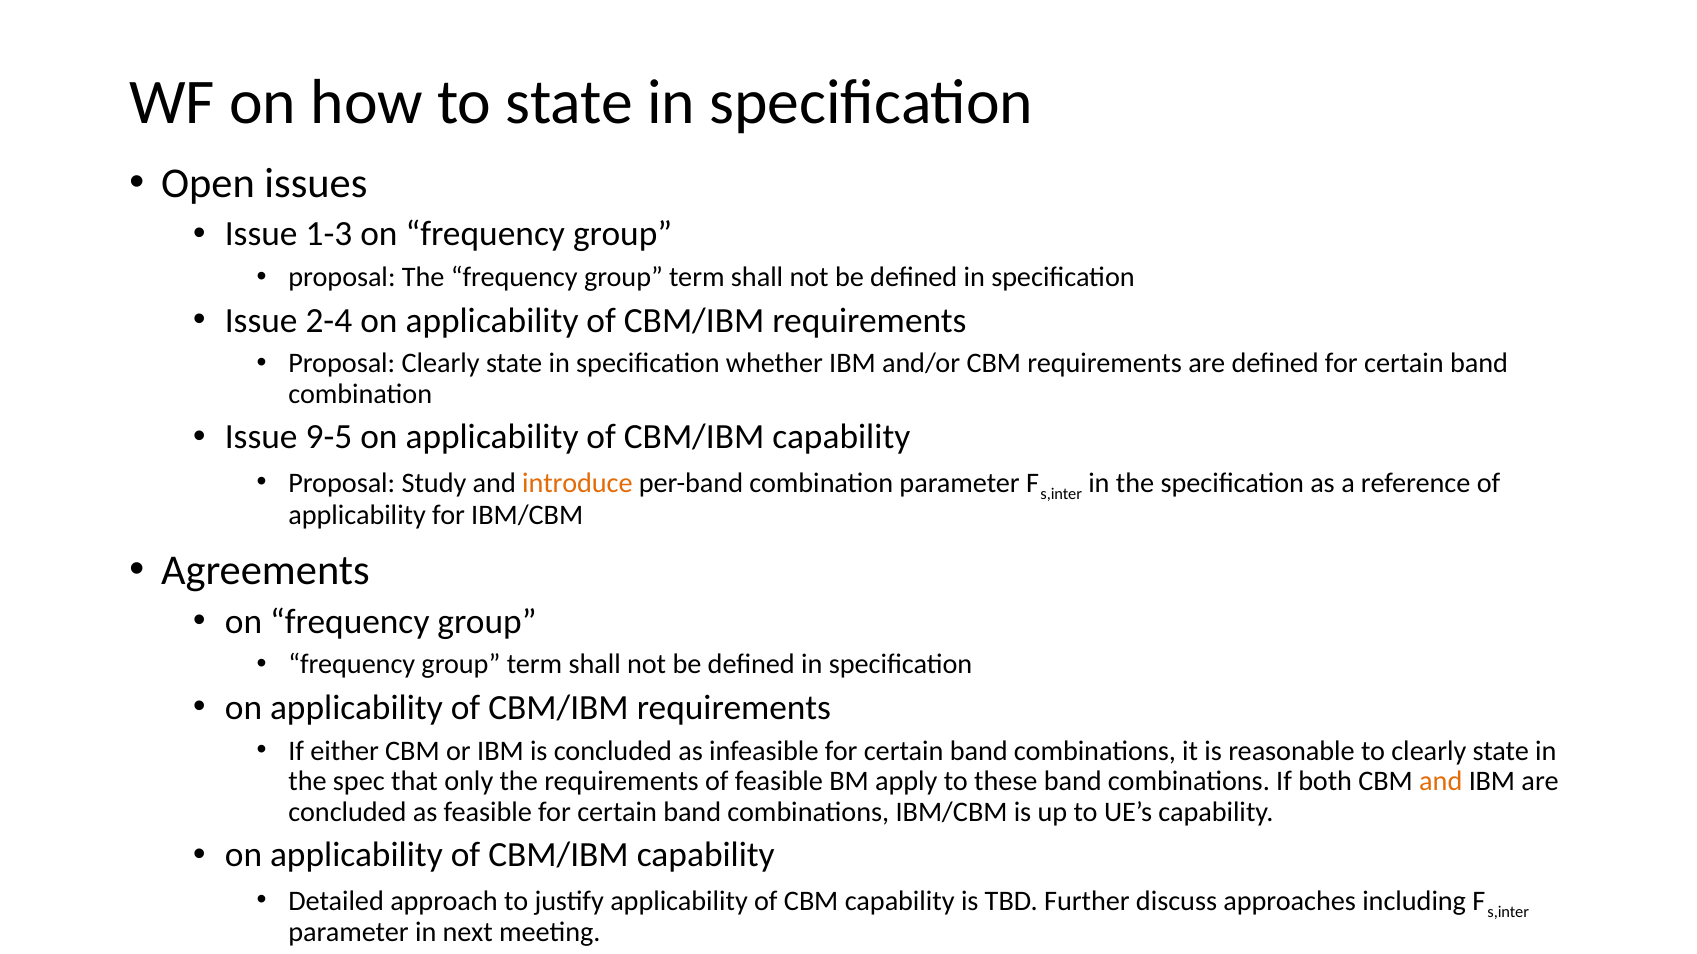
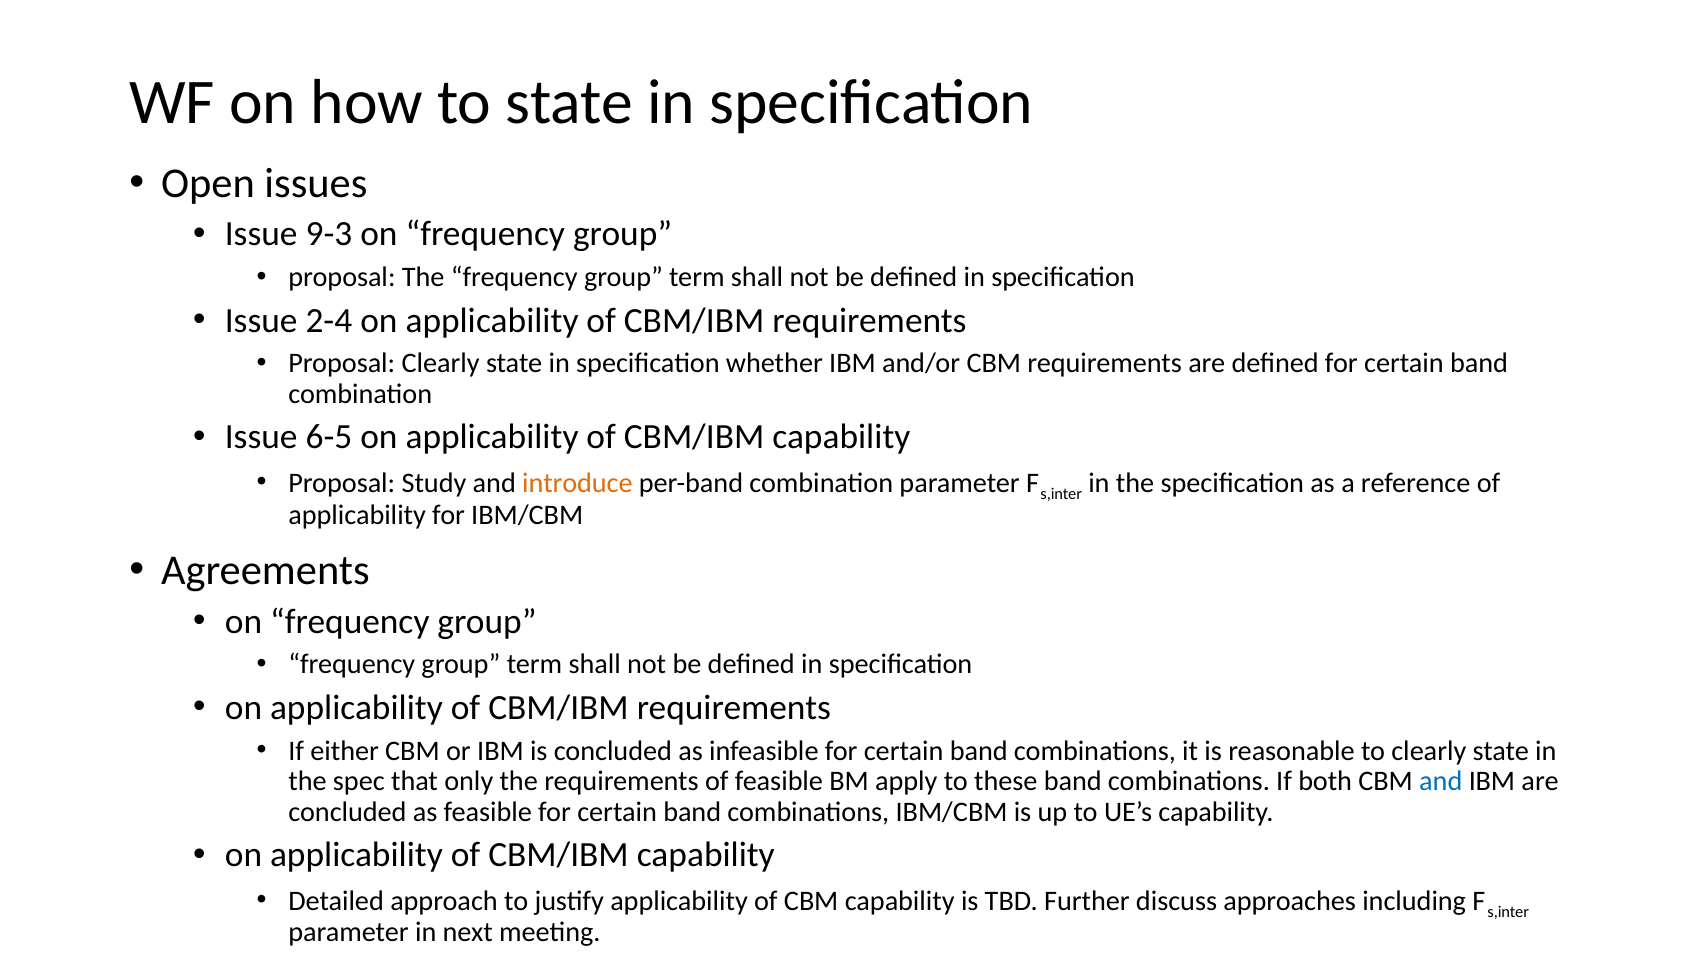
1-3: 1-3 -> 9-3 (329, 234)
9-5: 9-5 -> 6-5 (329, 437)
and colour: orange -> blue (1441, 782)
